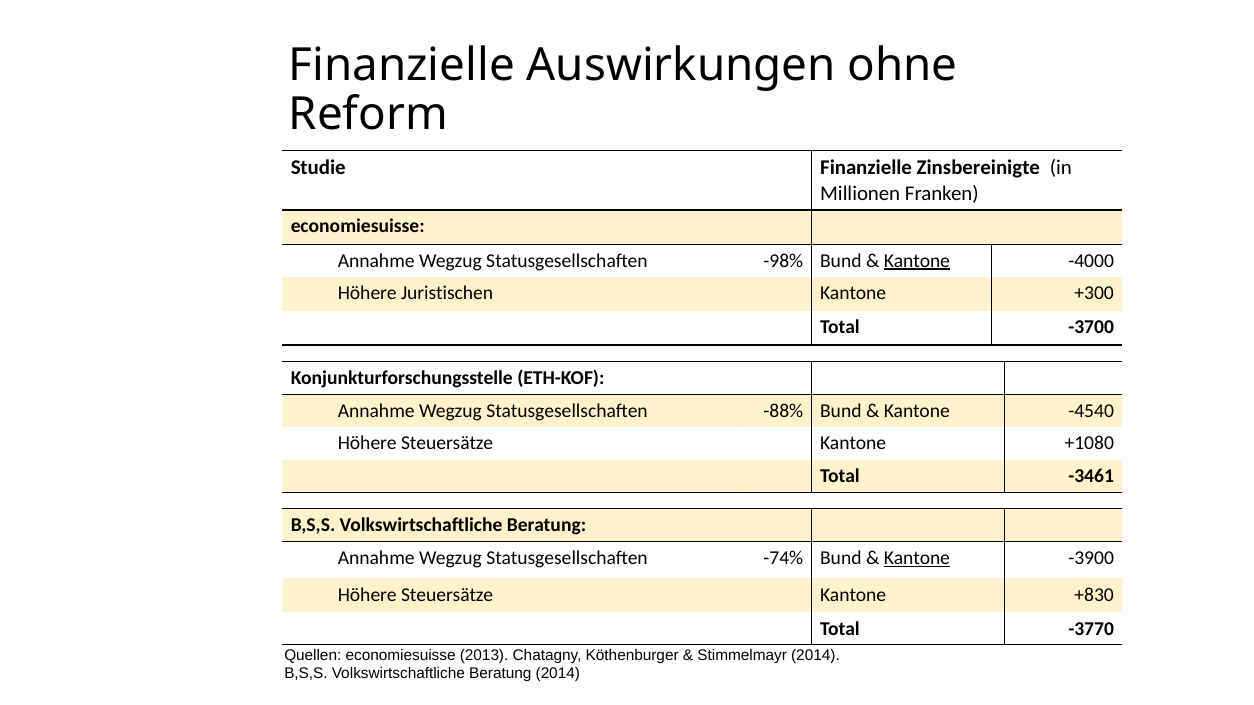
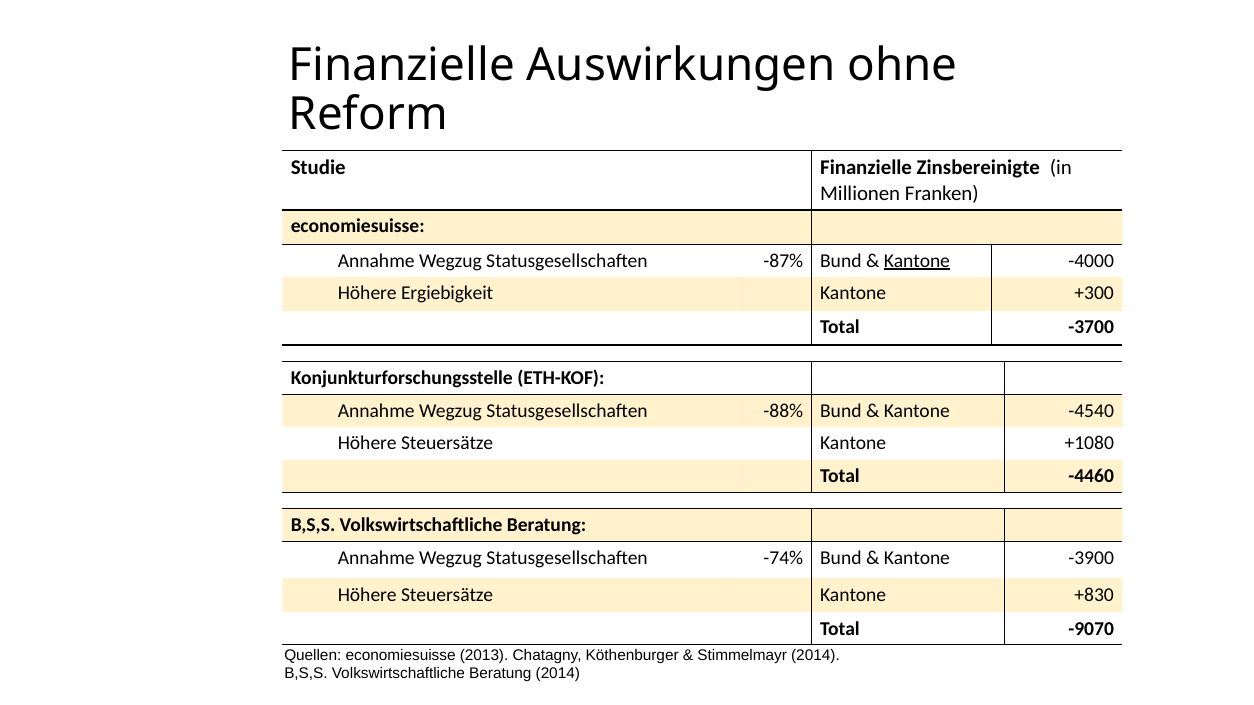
-98%: -98% -> -87% (783, 261)
Juristischen: Juristischen -> Ergiebigkeit (447, 293)
-3461: -3461 -> -4460 (1091, 476)
Kantone underline: present -> none (917, 558)
-3770: -3770 -> -9070 (1091, 629)
